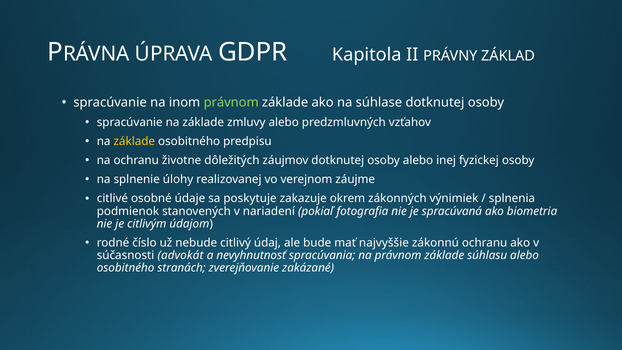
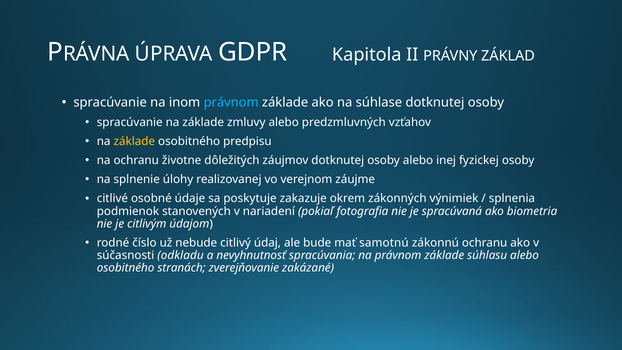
právnom colour: light green -> light blue (231, 102)
najvyššie: najvyššie -> samotnú (384, 243)
advokát: advokát -> odkladu (181, 255)
